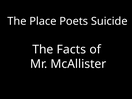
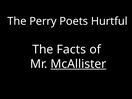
Place: Place -> Perry (43, 21)
Suicide: Suicide -> Hurtful (109, 21)
McAllister underline: none -> present (78, 64)
